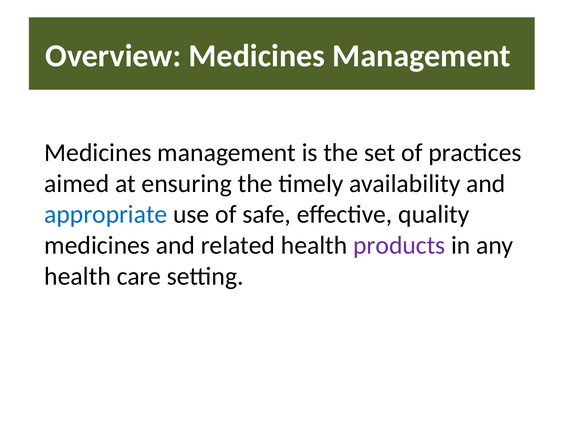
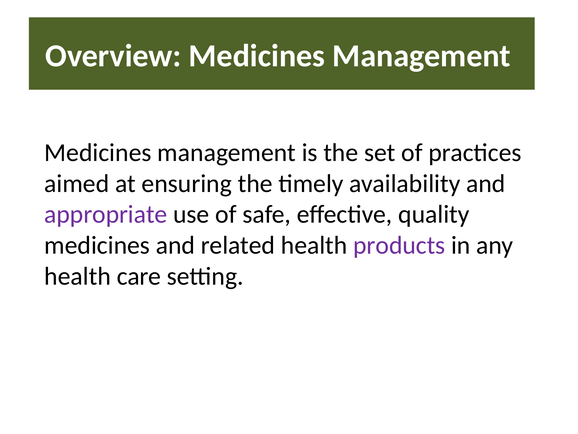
appropriate colour: blue -> purple (106, 214)
